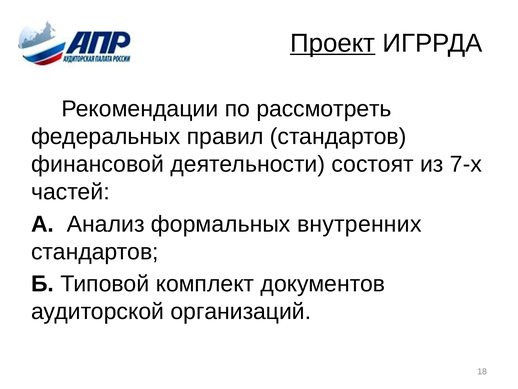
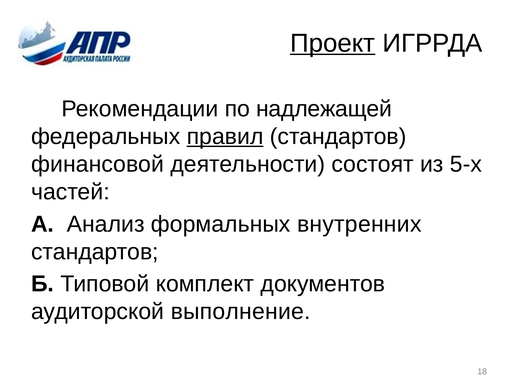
рассмотреть: рассмотреть -> надлежащей (324, 109)
правил underline: none -> present (225, 136)
7-х: 7-х -> 5-х (466, 164)
организаций: организаций -> выполнение (241, 311)
